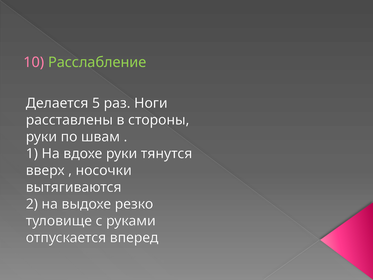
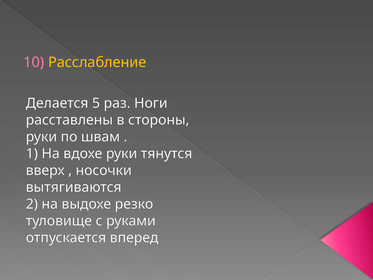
Расслабление colour: light green -> yellow (97, 62)
